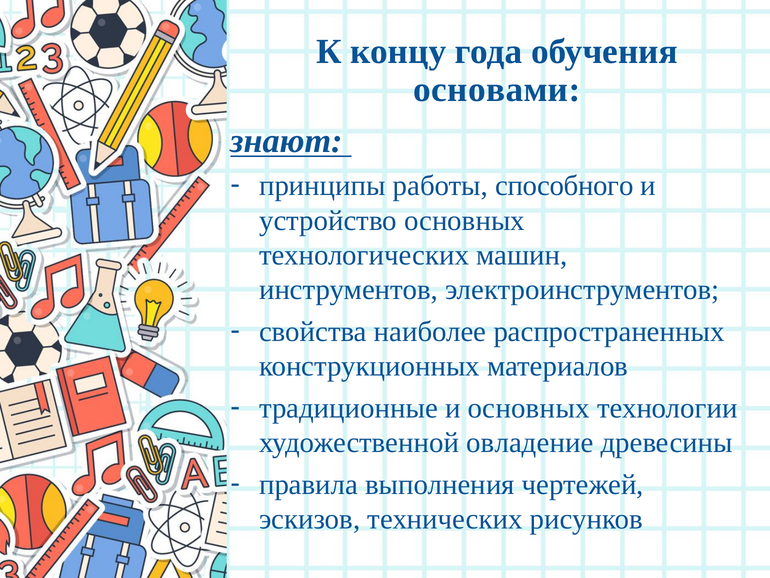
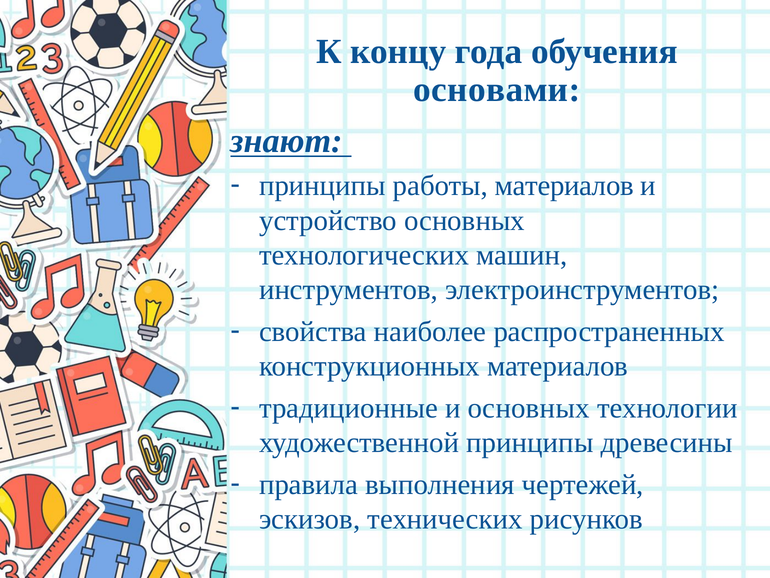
работы способного: способного -> материалов (564, 186)
художественной овладение: овладение -> принципы (530, 443)
